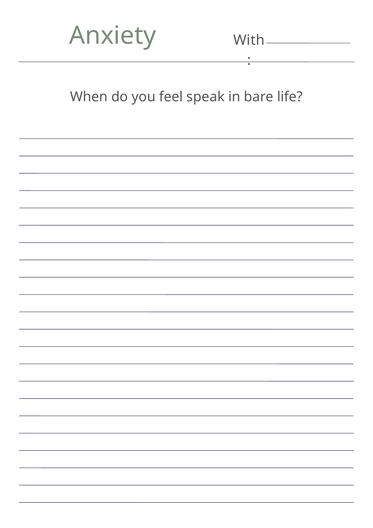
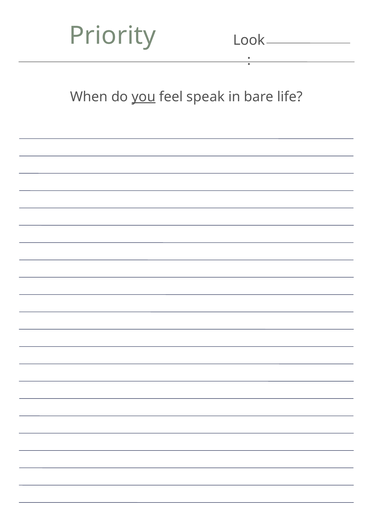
Anxiety: Anxiety -> Priority (112, 36)
With: With -> Look (249, 40)
you underline: none -> present (144, 97)
